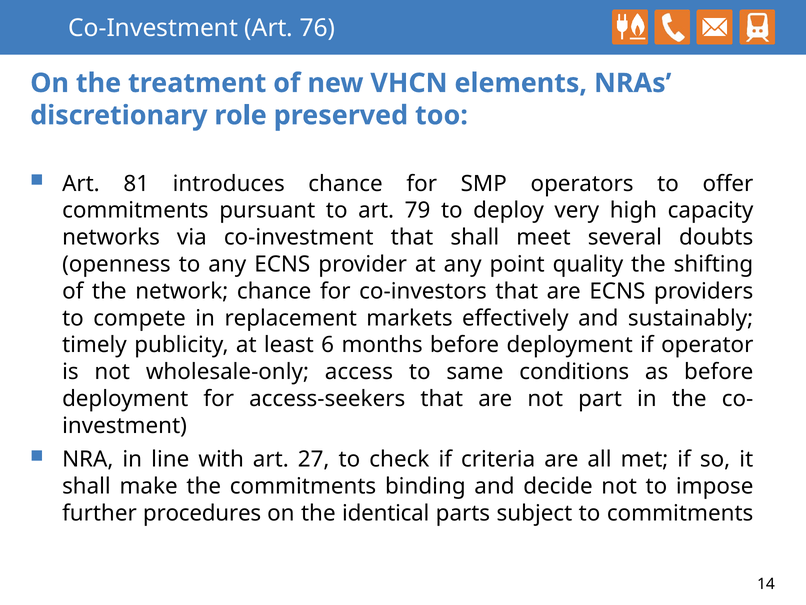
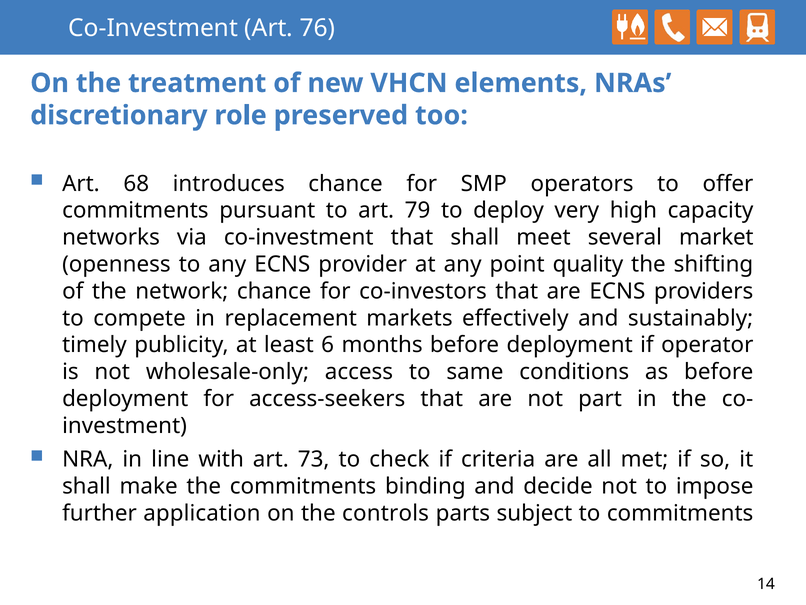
81: 81 -> 68 (136, 184)
doubts: doubts -> market (716, 237)
27: 27 -> 73 (314, 459)
procedures: procedures -> application (202, 513)
identical: identical -> controls (386, 513)
